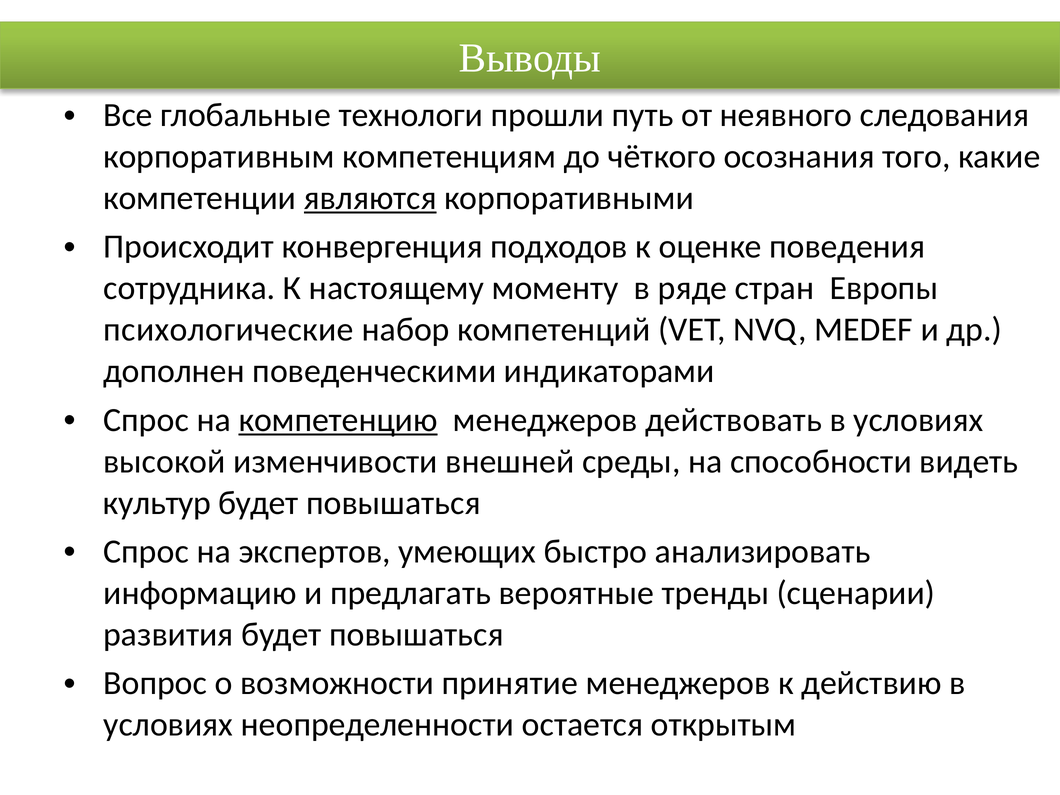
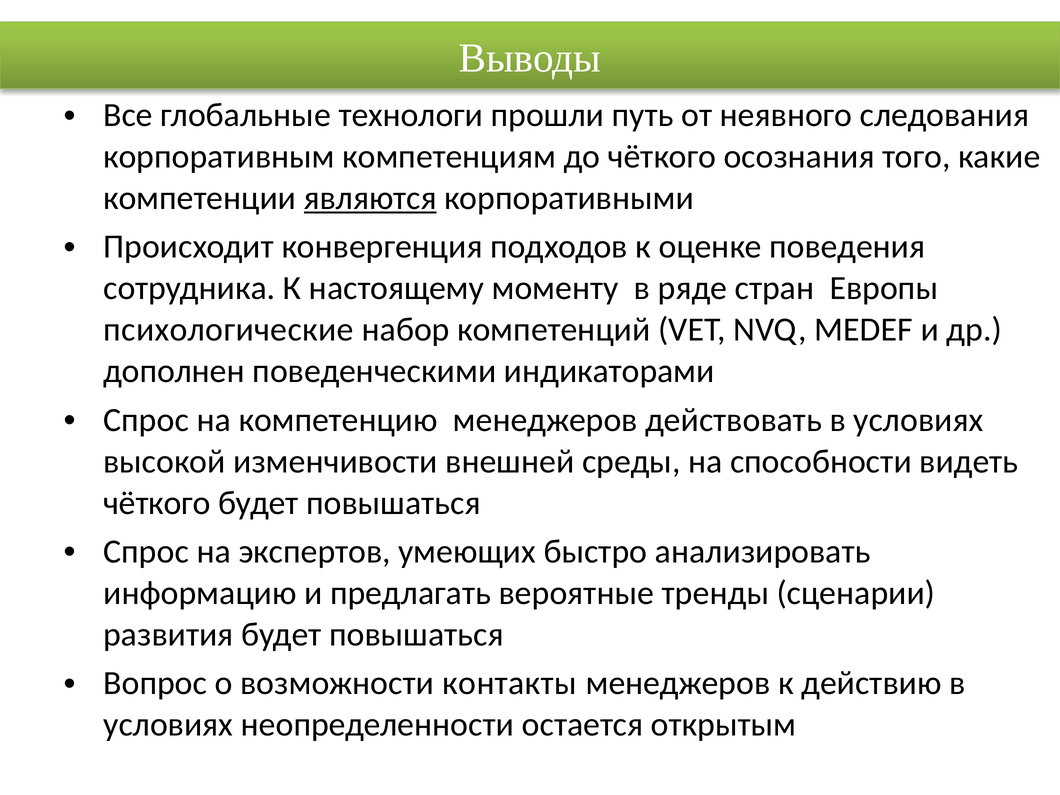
компетенцию underline: present -> none (338, 420)
культур: культур -> чёткого (157, 503)
принятие: принятие -> контакты (510, 683)
